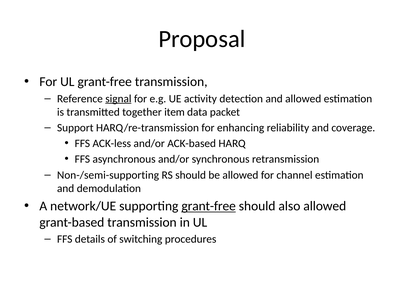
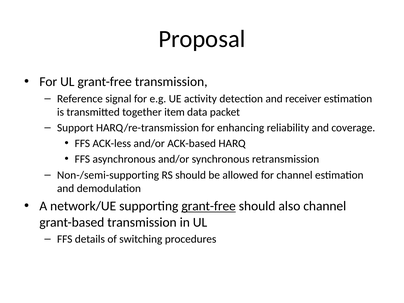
signal underline: present -> none (118, 99)
and allowed: allowed -> receiver (303, 99)
also allowed: allowed -> channel (325, 206)
